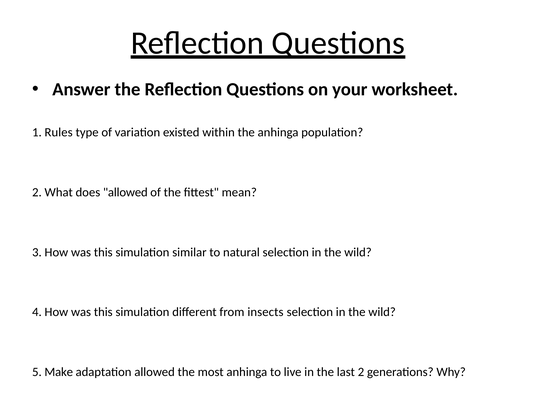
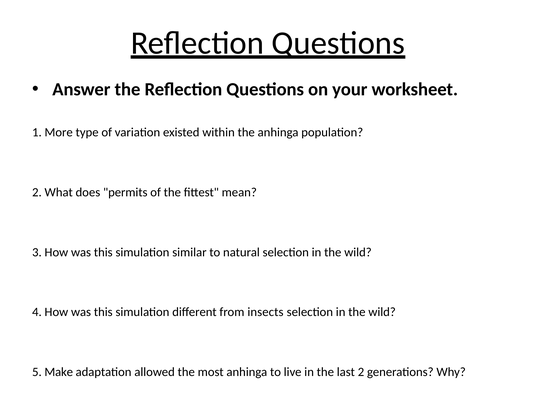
Rules: Rules -> More (59, 132)
does allowed: allowed -> permits (125, 192)
